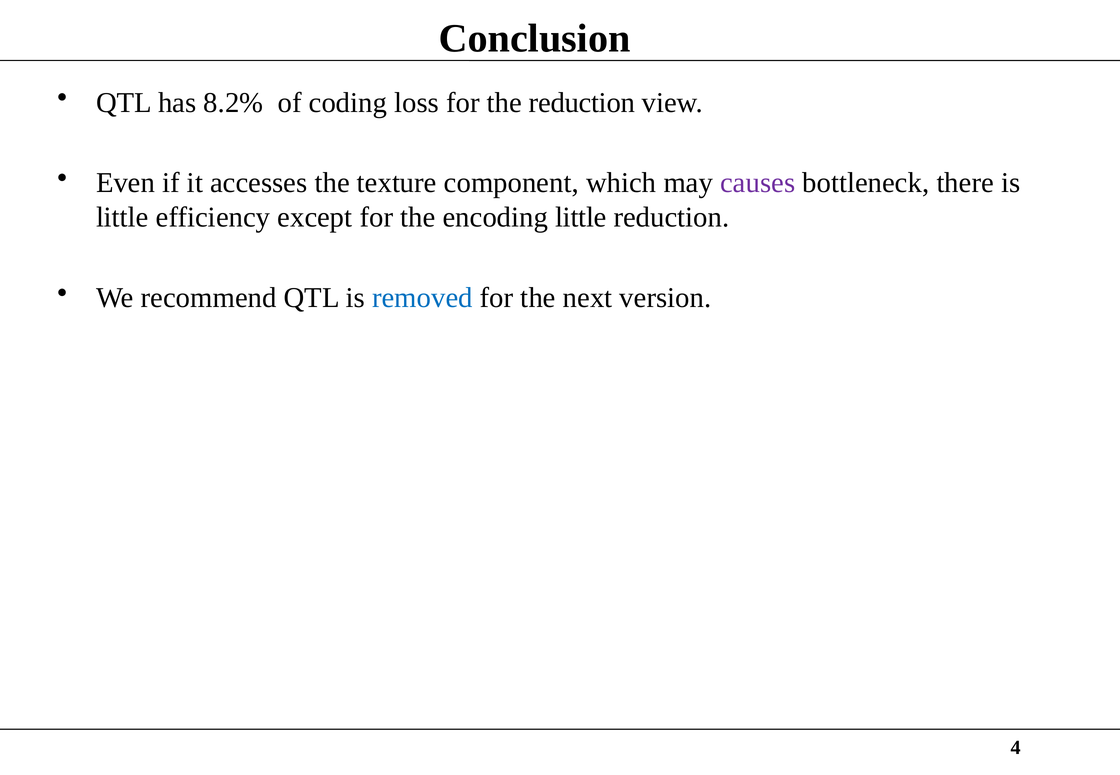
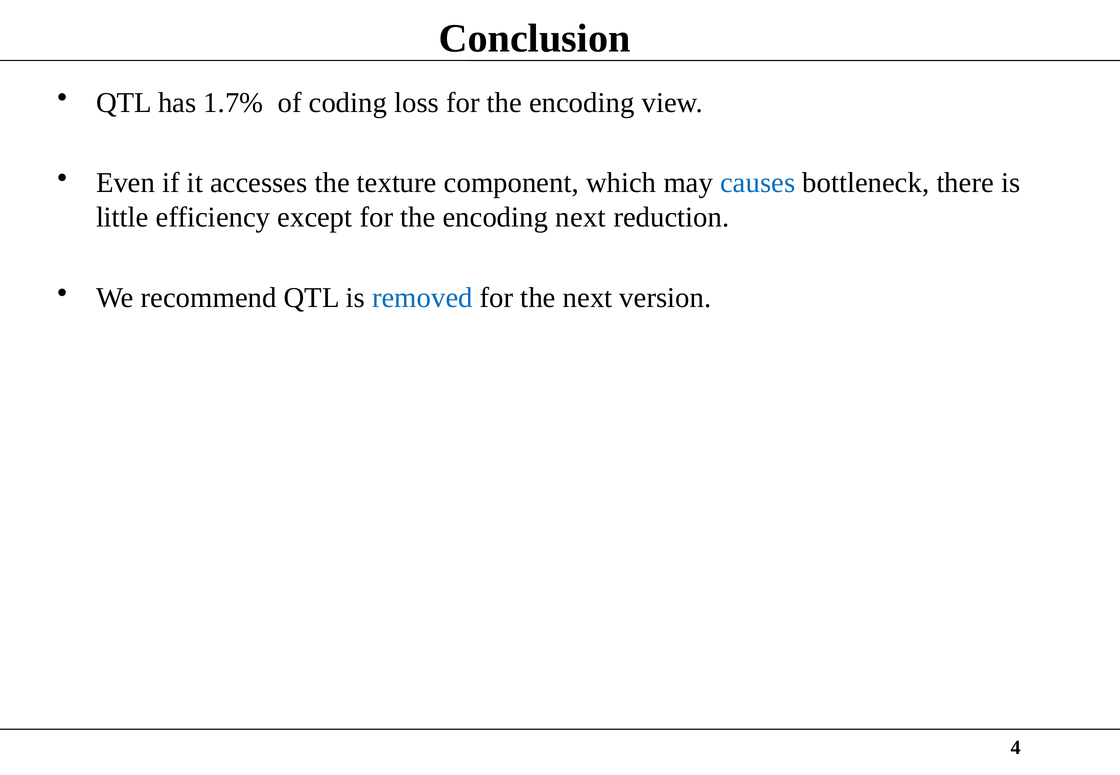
8.2%: 8.2% -> 1.7% (233, 103)
loss for the reduction: reduction -> encoding (582, 103)
causes colour: purple -> blue (758, 183)
encoding little: little -> next (581, 218)
